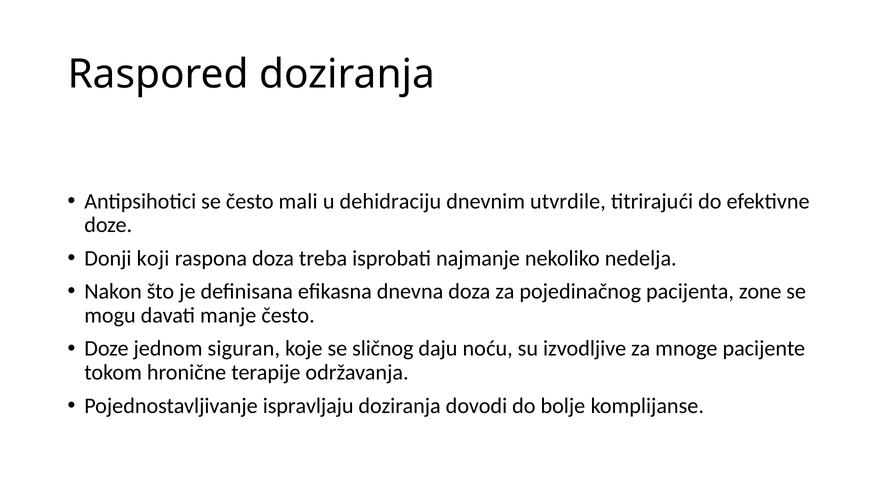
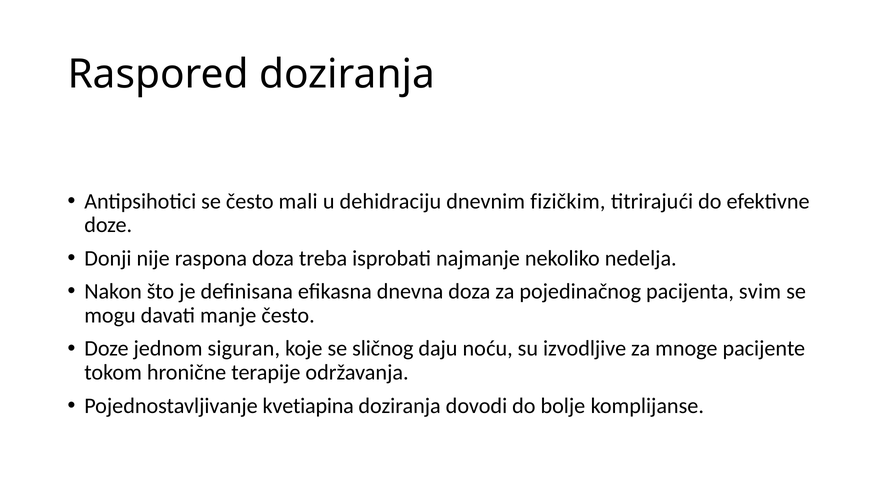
utvrdile: utvrdile -> fizičkim (568, 201)
koji: koji -> nije (153, 258)
zone: zone -> svim (760, 291)
ispravljaju: ispravljaju -> kvetiapina (308, 406)
